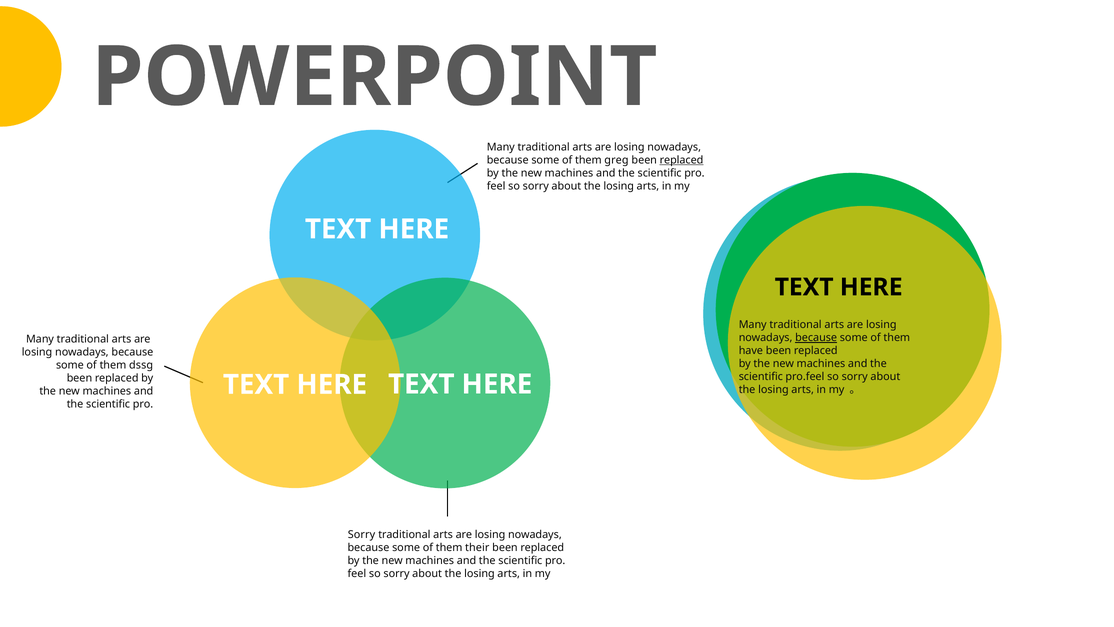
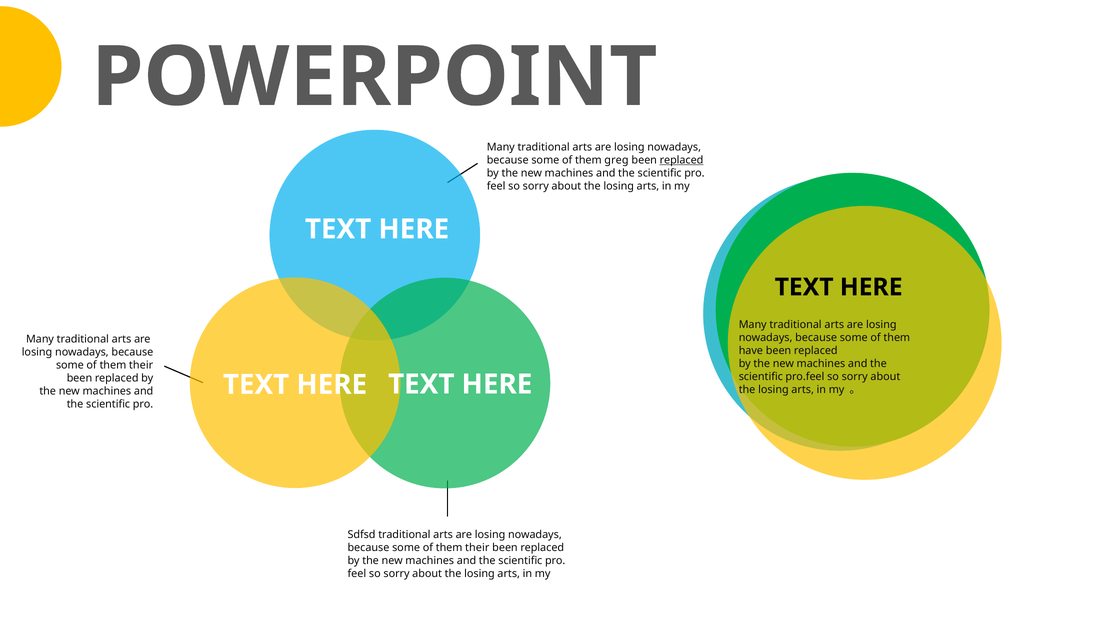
because underline: present -> none (816, 338)
dssg: dssg -> their (141, 365)
Sorry: Sorry -> Sdfsd (362, 534)
